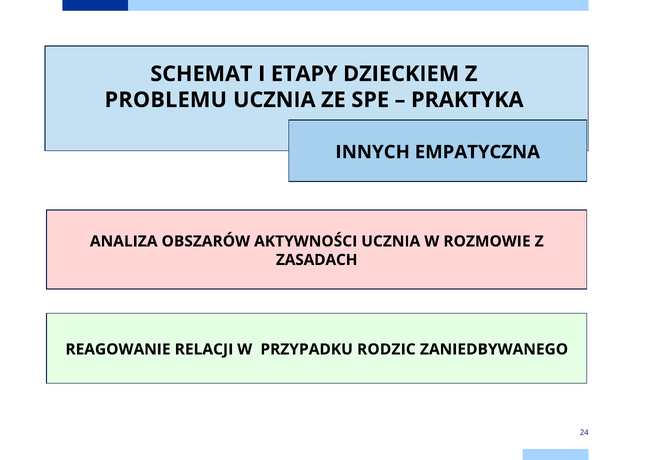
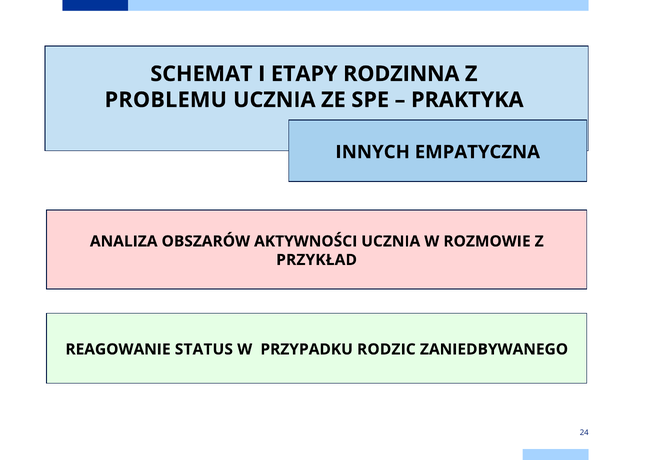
DZIECKIEM: DZIECKIEM -> RODZINNA (401, 74)
ZASADACH: ZASADACH -> PRZYKŁAD (317, 260)
RELACJI: RELACJI -> STATUS (204, 350)
